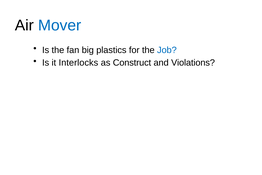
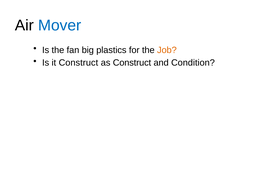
Job colour: blue -> orange (167, 50)
it Interlocks: Interlocks -> Construct (78, 63)
Violations: Violations -> Condition (193, 63)
